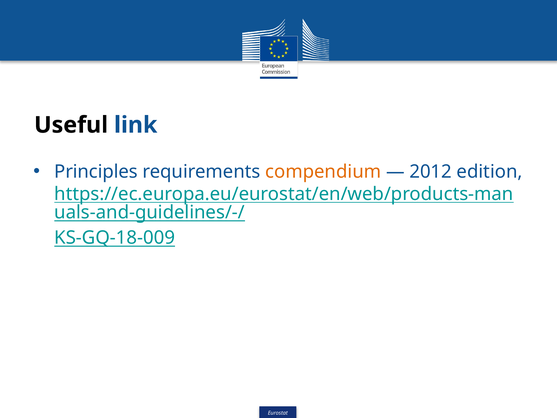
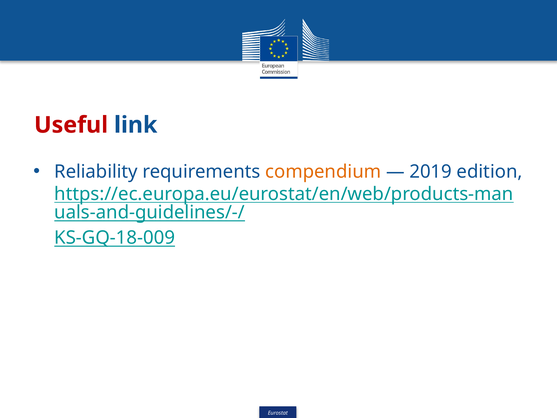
Useful colour: black -> red (71, 125)
Principles: Principles -> Reliability (96, 171)
2012: 2012 -> 2019 (431, 171)
